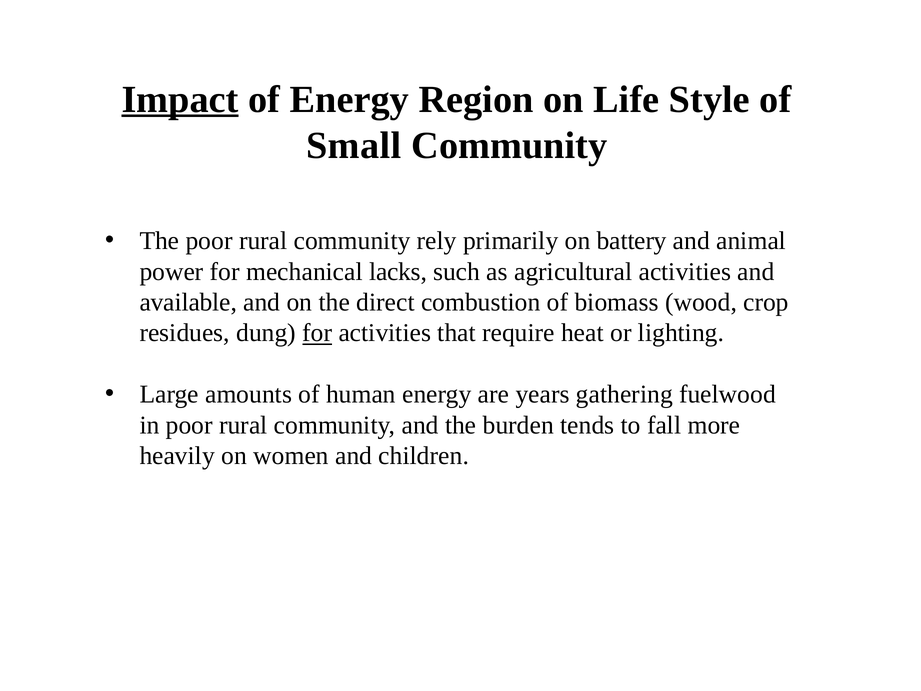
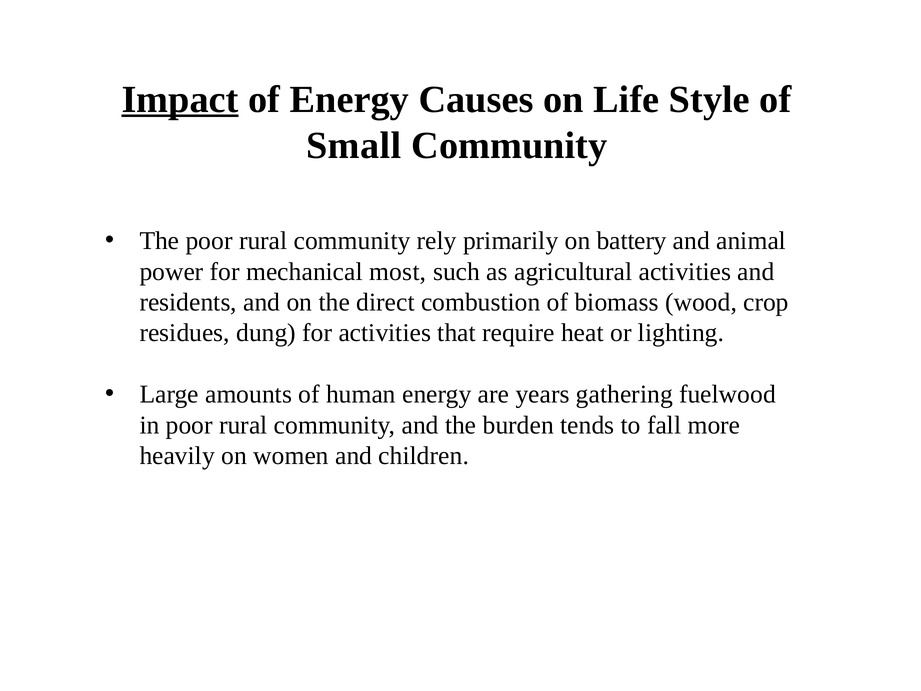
Region: Region -> Causes (476, 99)
lacks: lacks -> most (398, 271)
available: available -> residents (188, 302)
for underline: present -> none (317, 333)
